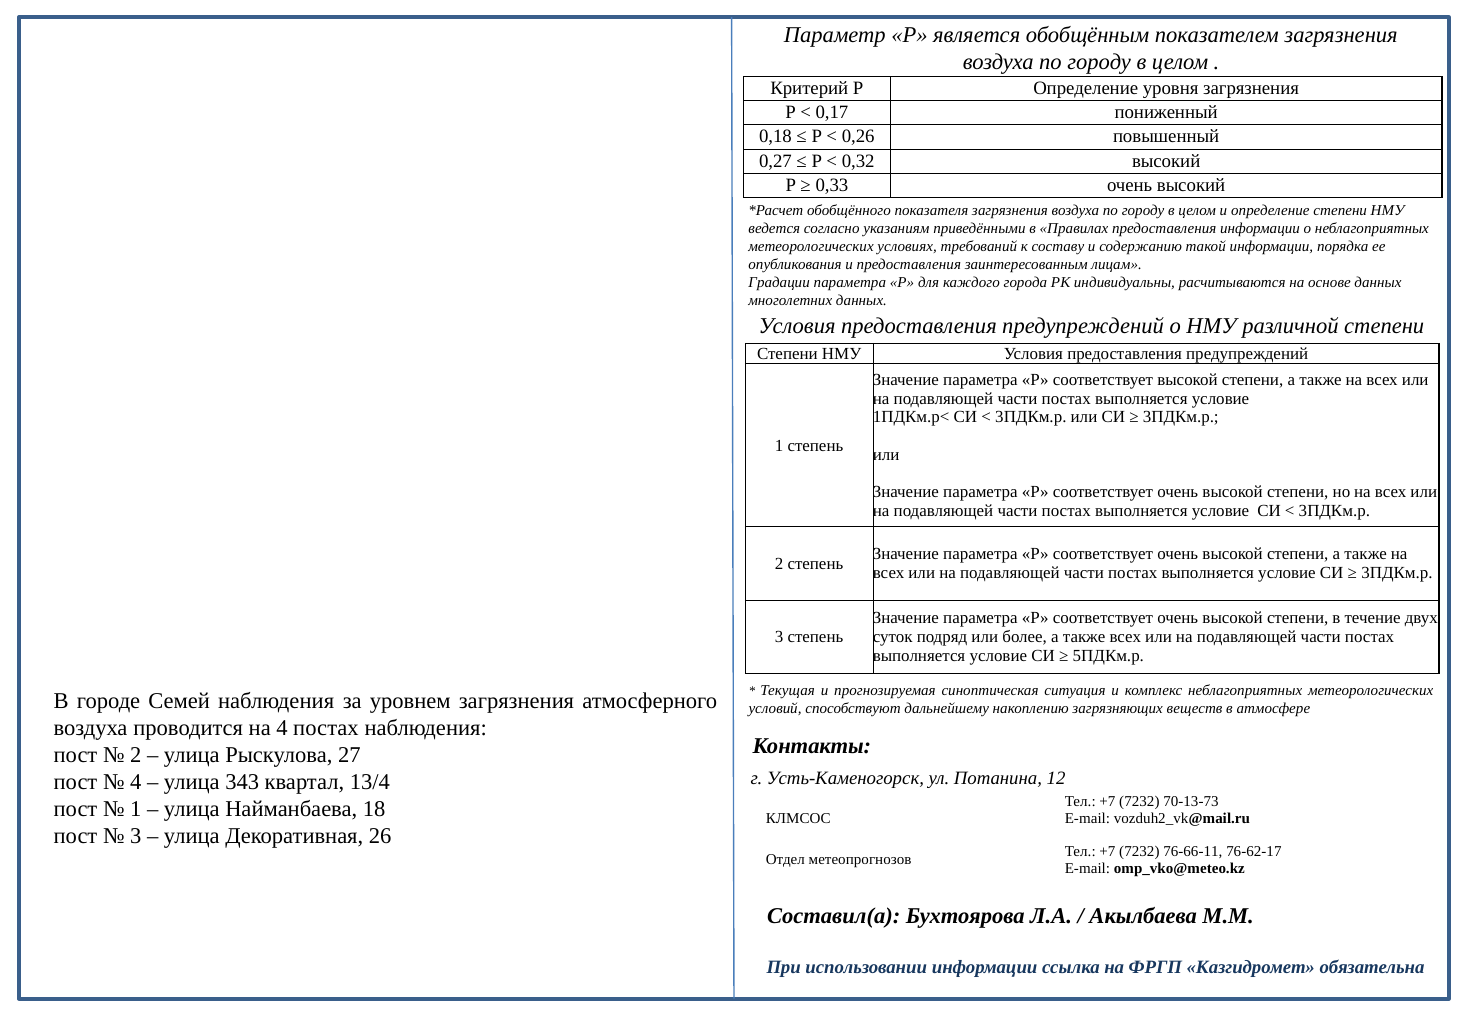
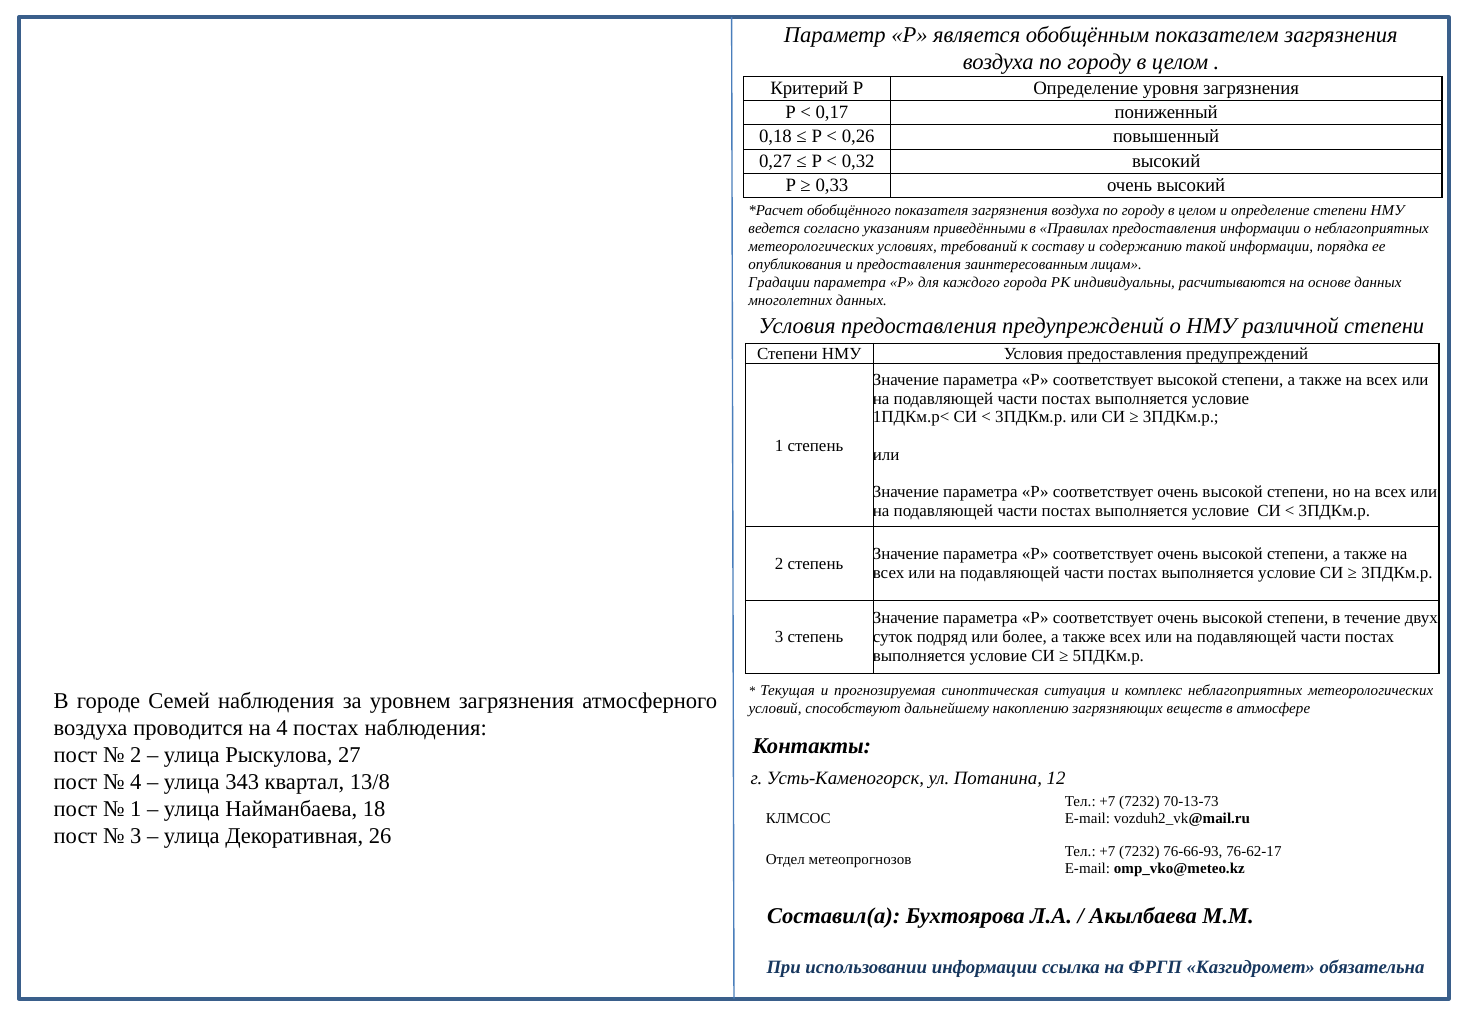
13/4: 13/4 -> 13/8 (370, 782)
76-66-11: 76-66-11 -> 76-66-93 (1193, 852)
